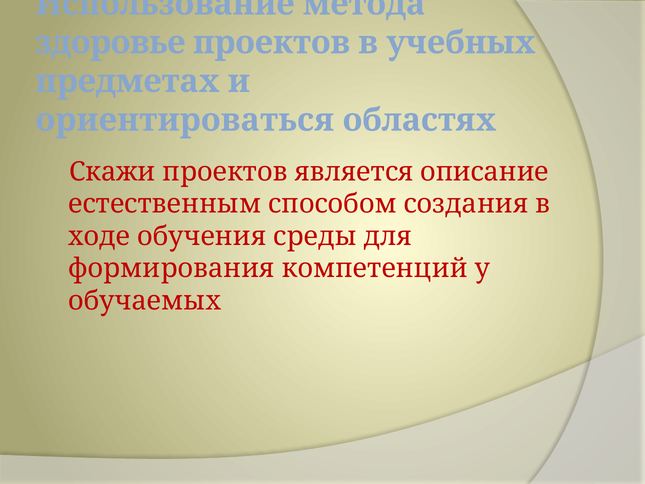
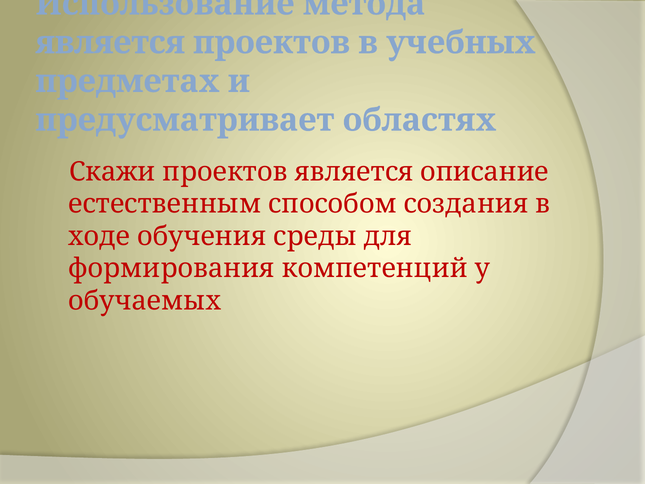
здоровье: здоровье -> является (110, 43)
ориентироваться: ориентироваться -> предусматривает (185, 120)
